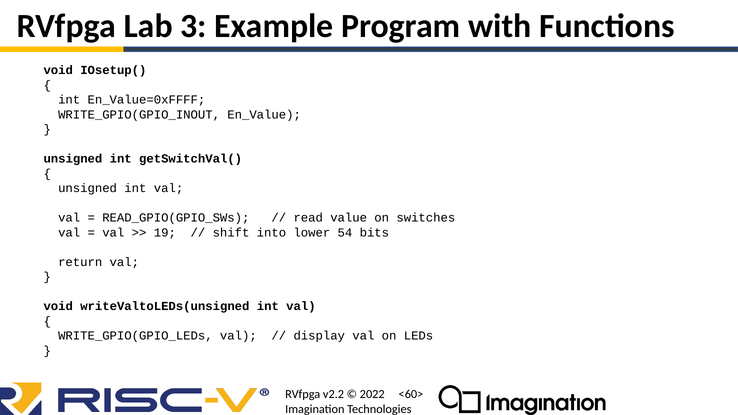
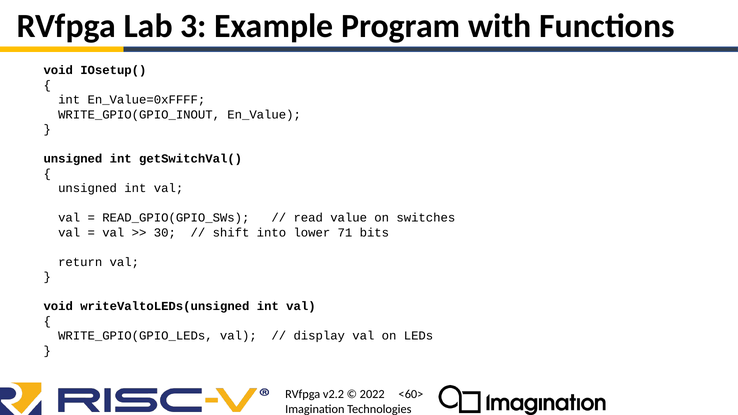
19: 19 -> 30 (165, 233)
54: 54 -> 71 (345, 233)
